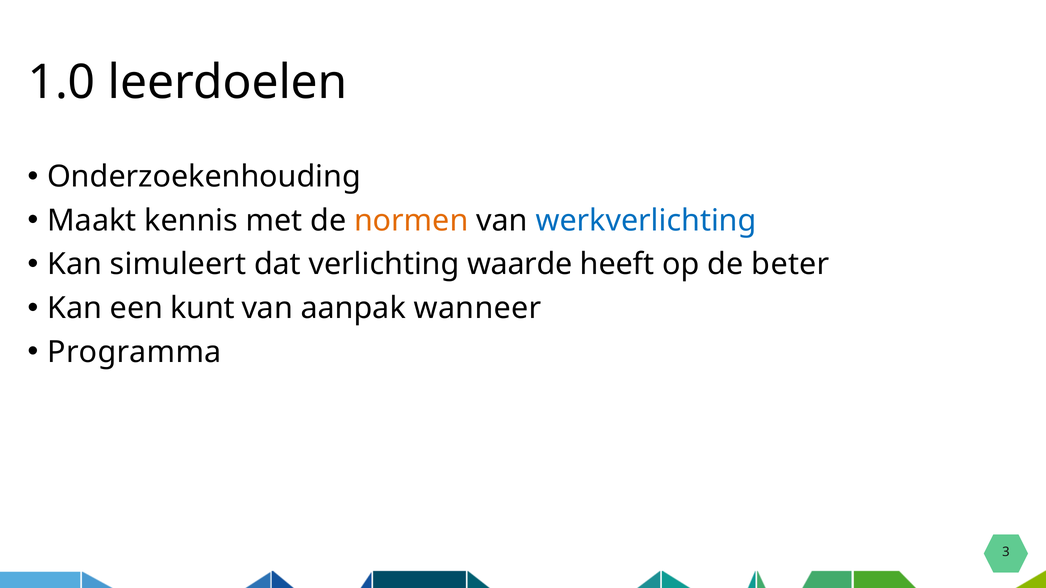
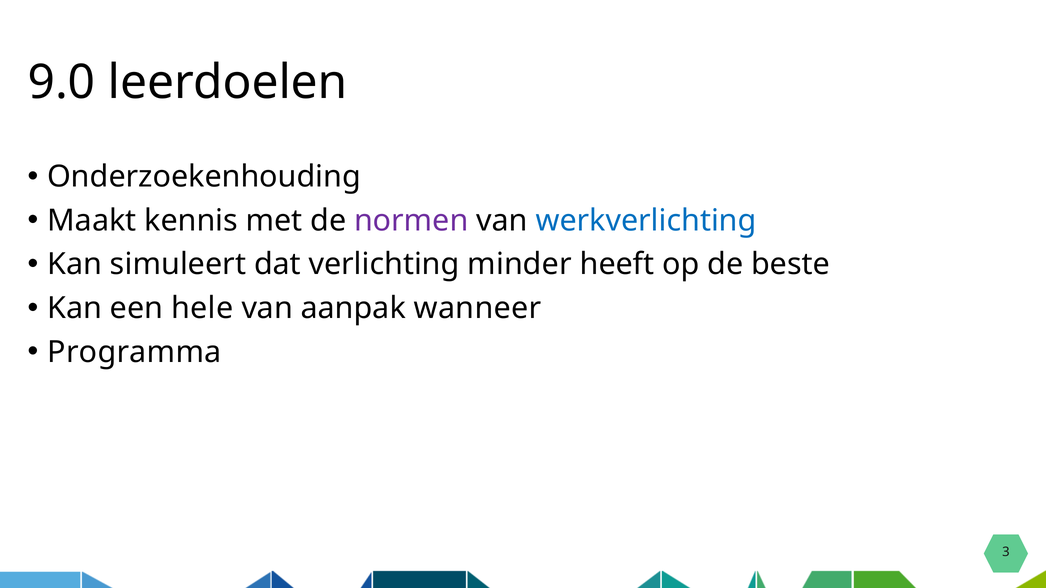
1.0: 1.0 -> 9.0 (62, 82)
normen colour: orange -> purple (411, 221)
waarde: waarde -> minder (520, 265)
beter: beter -> beste (791, 265)
kunt: kunt -> hele (202, 308)
